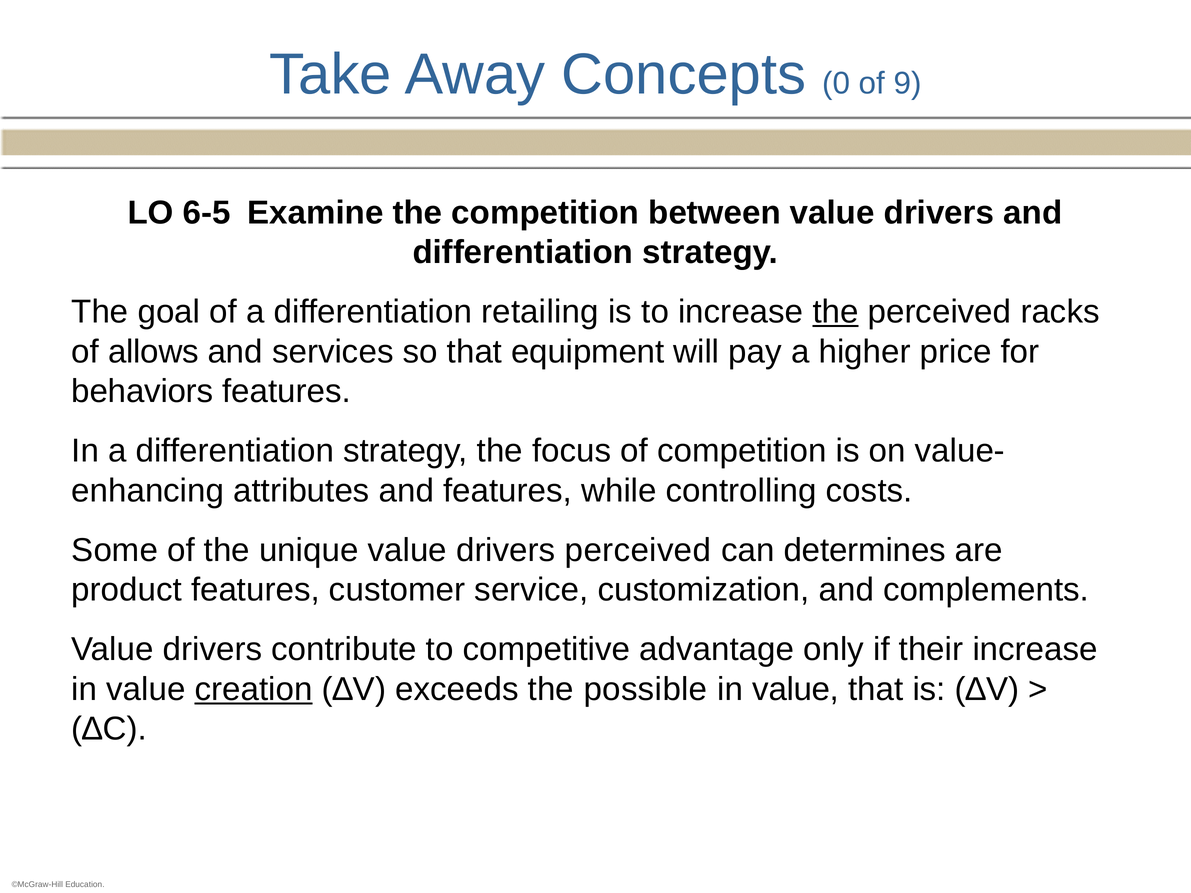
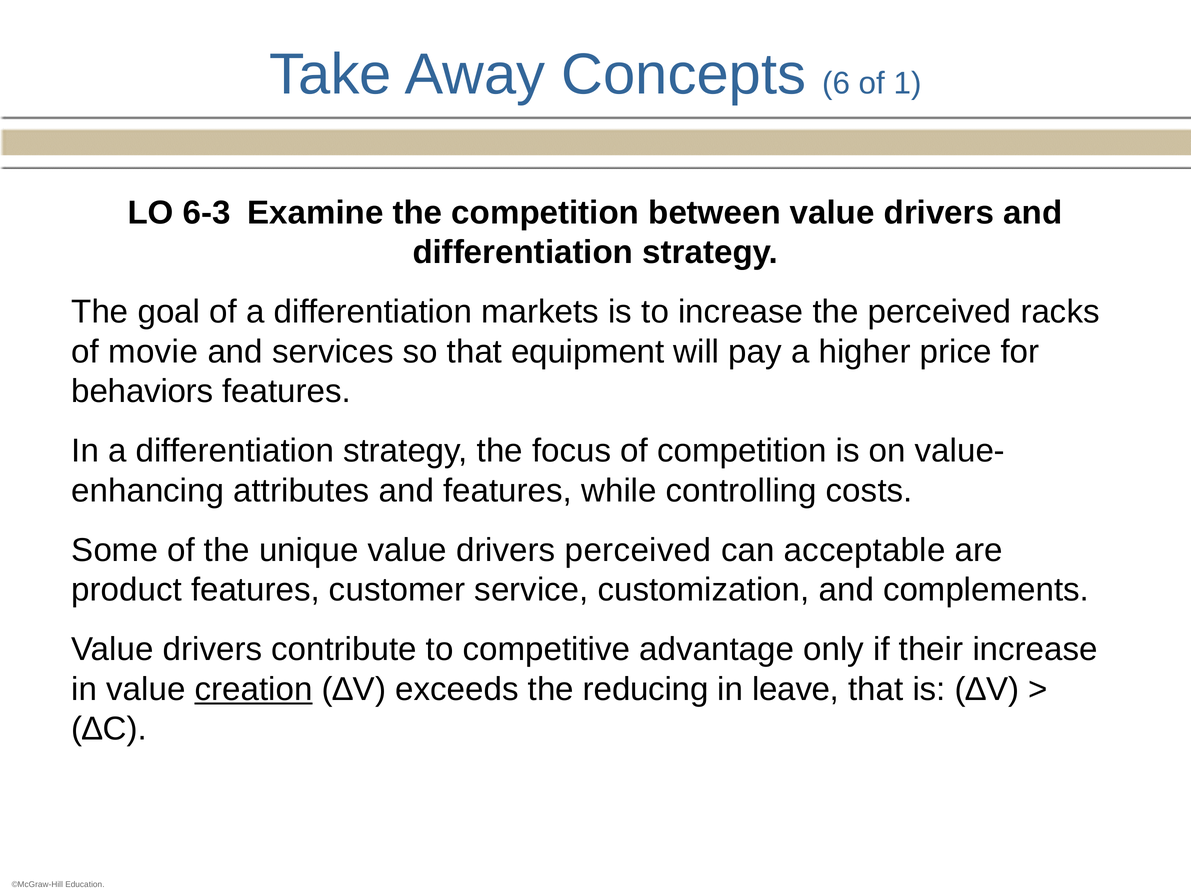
0: 0 -> 6 (836, 83)
9: 9 -> 1 (908, 83)
6-5: 6-5 -> 6-3 (207, 213)
retailing: retailing -> markets (540, 312)
the underline: present -> none (836, 312)
allows: allows -> movie (153, 352)
determines: determines -> acceptable (865, 550)
possible: possible -> reducing (646, 689)
value: value -> leave (796, 689)
